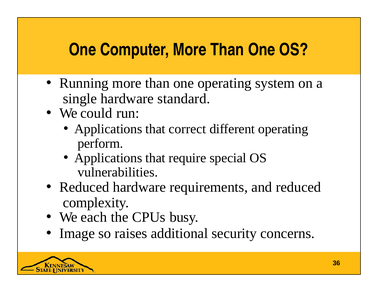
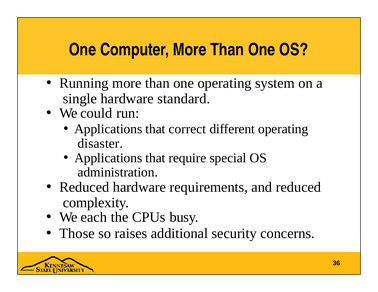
perform: perform -> disaster (100, 143)
vulnerabilities: vulnerabilities -> administration (118, 172)
Image: Image -> Those (77, 233)
